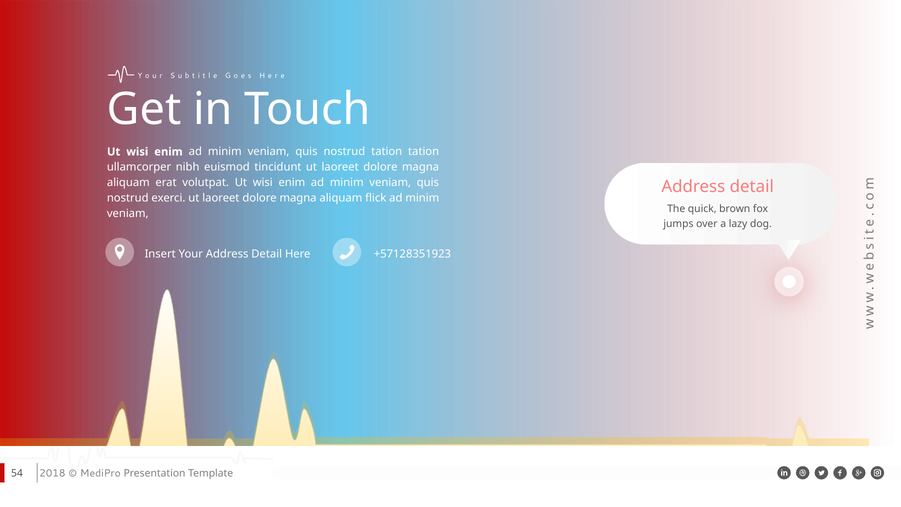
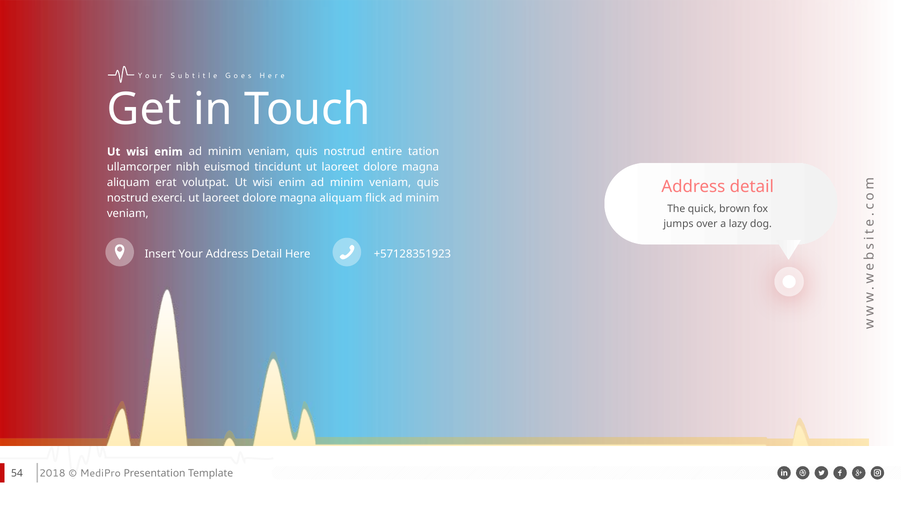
nostrud tation: tation -> entire (387, 152)
